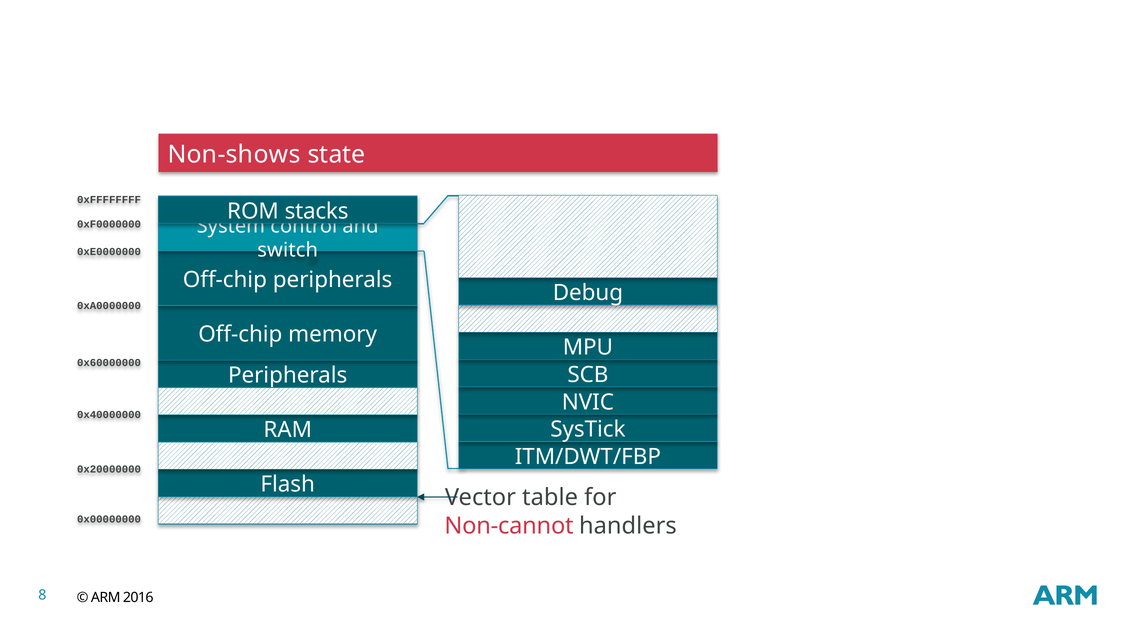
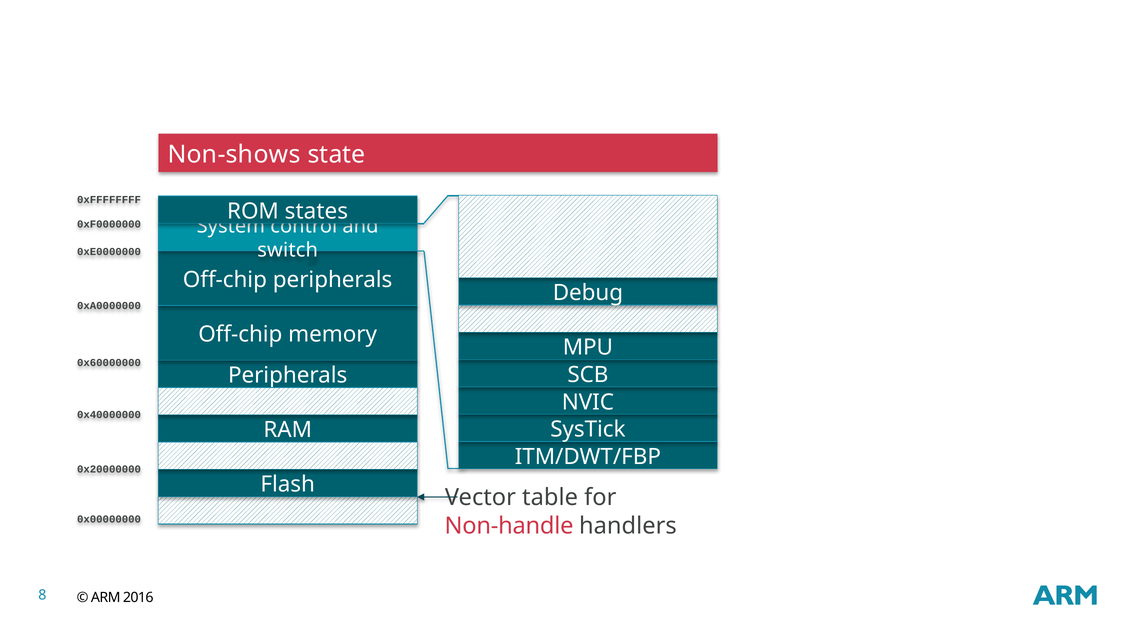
stacks: stacks -> states (316, 211)
Non-cannot: Non-cannot -> Non-handle (509, 526)
